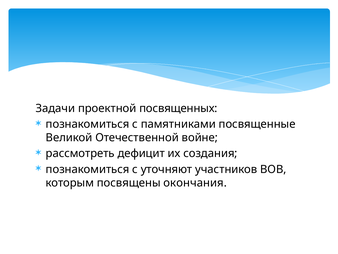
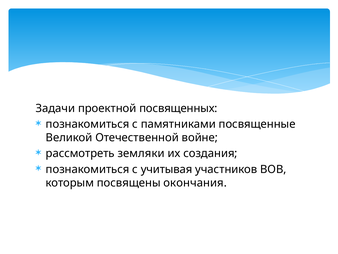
дефицит: дефицит -> земляки (141, 153)
уточняют: уточняют -> учитывая (167, 169)
